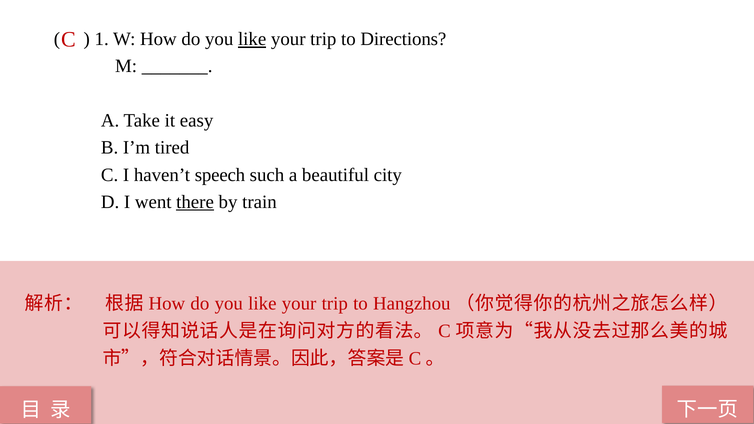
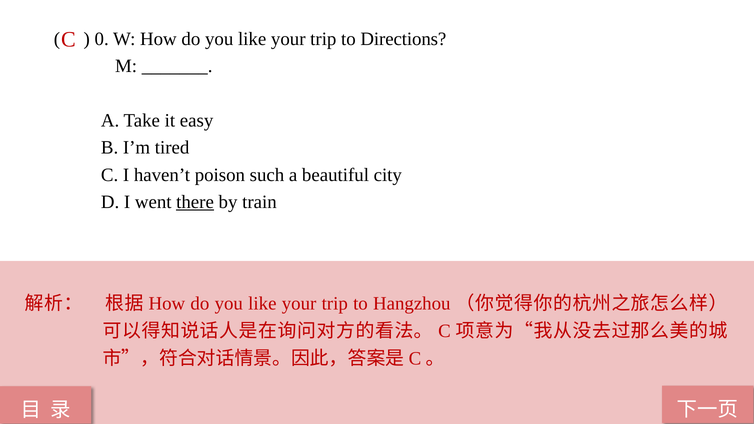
1: 1 -> 0 (102, 39)
like underline: present -> none (252, 39)
speech: speech -> poison (220, 175)
